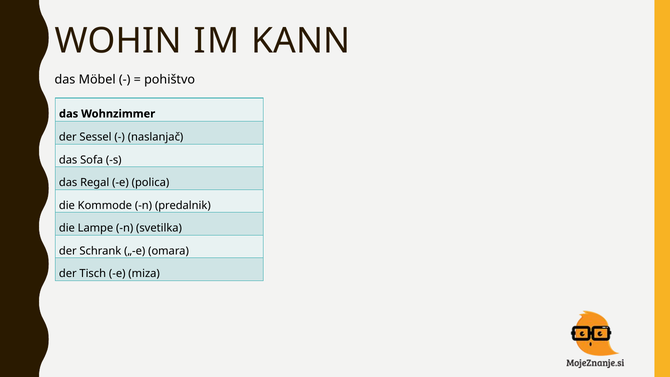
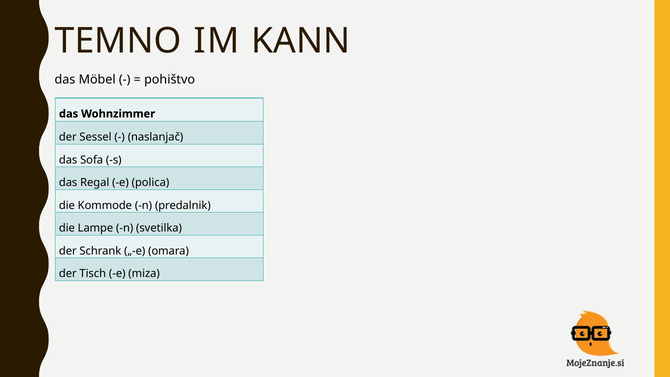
WOHIN: WOHIN -> TEMNO (118, 41)
